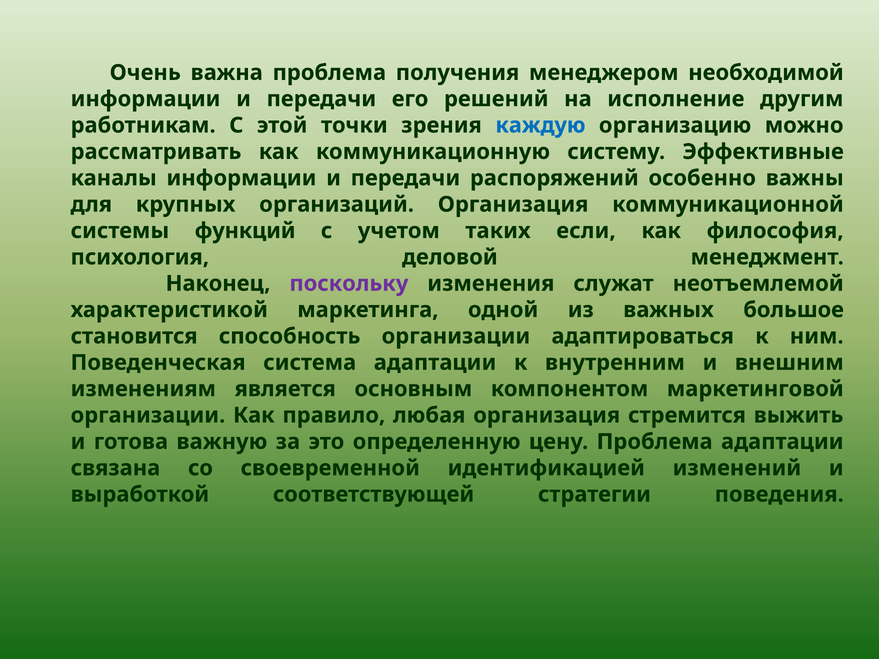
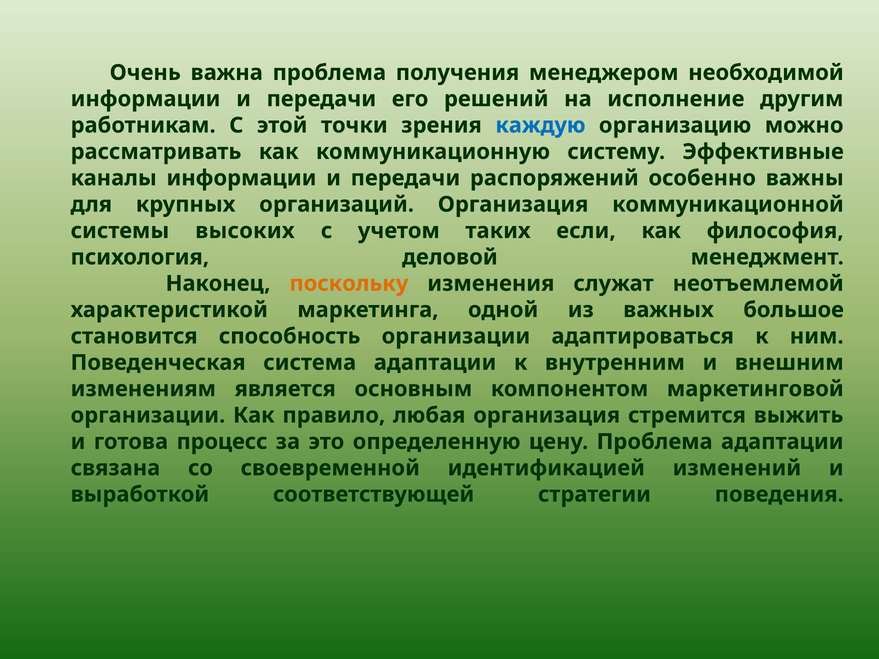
функций: функций -> высоких (245, 231)
поскольку colour: purple -> orange (349, 284)
важную: важную -> процесс (222, 442)
